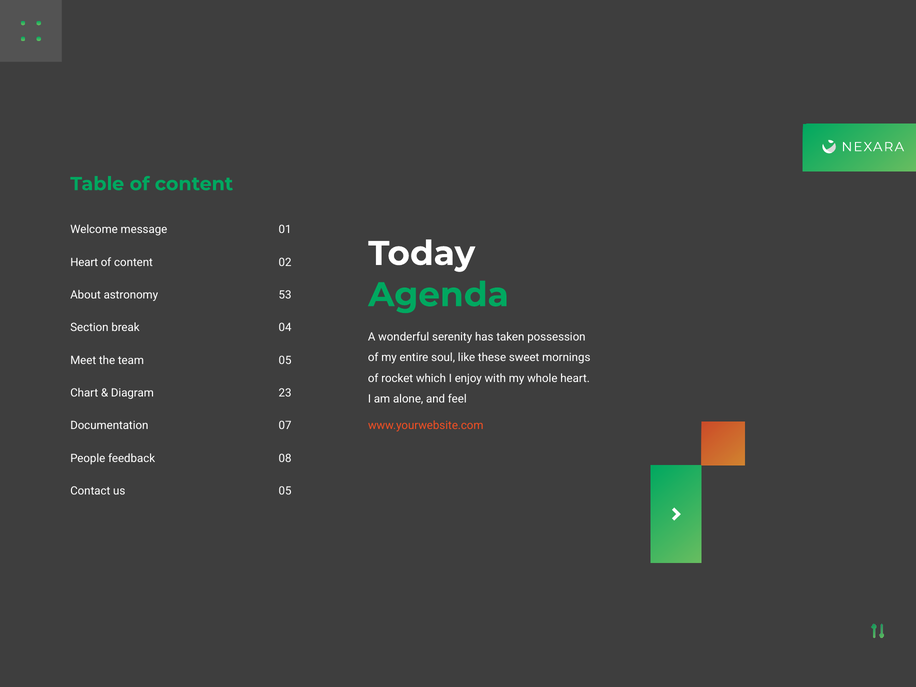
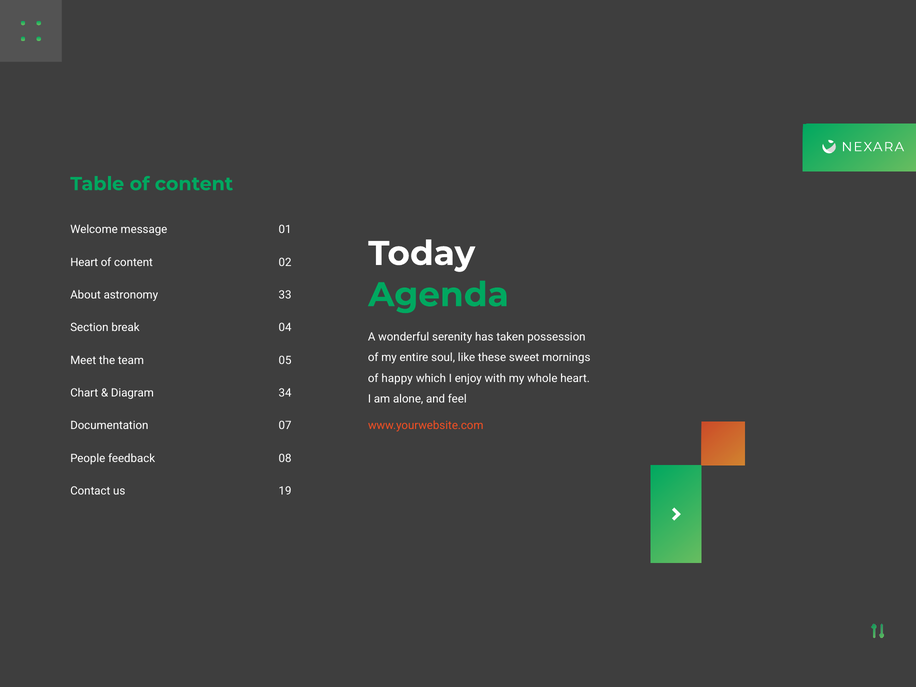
53: 53 -> 33 (285, 295)
rocket: rocket -> happy (397, 378)
23: 23 -> 34 (285, 393)
us 05: 05 -> 19 (285, 491)
